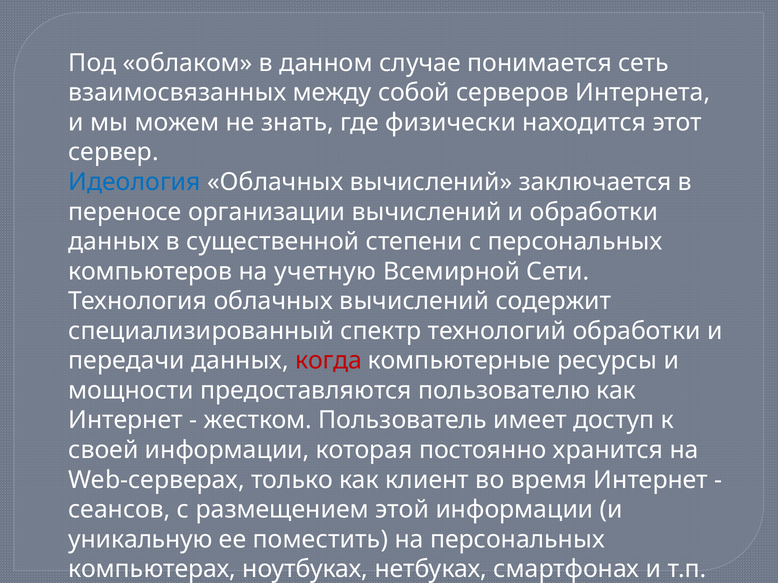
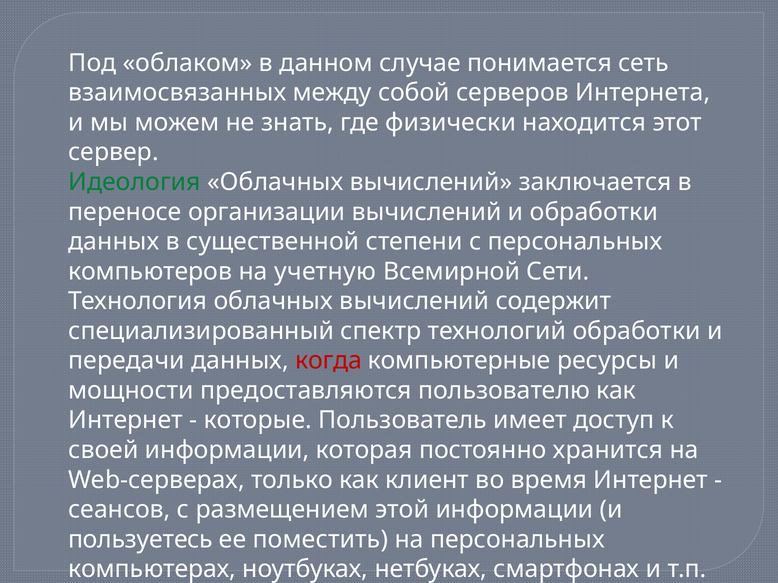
Идеология colour: blue -> green (135, 182)
жестком: жестком -> которые (258, 421)
уникальную: уникальную -> пользуетесь (141, 540)
